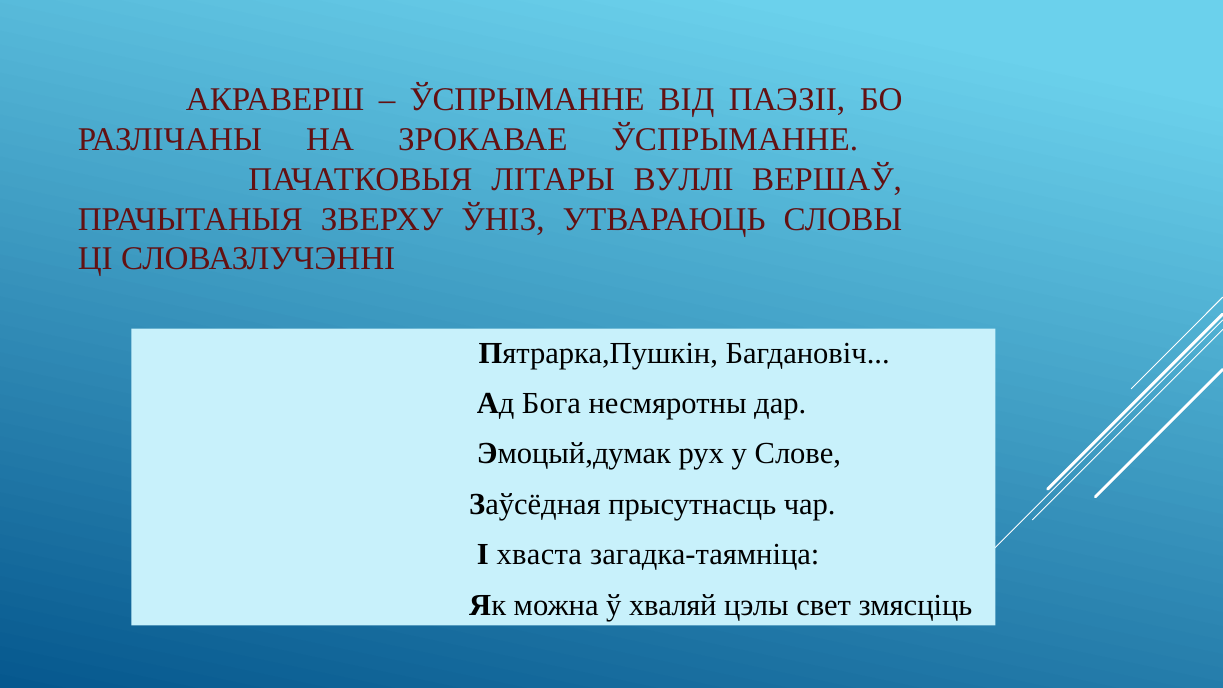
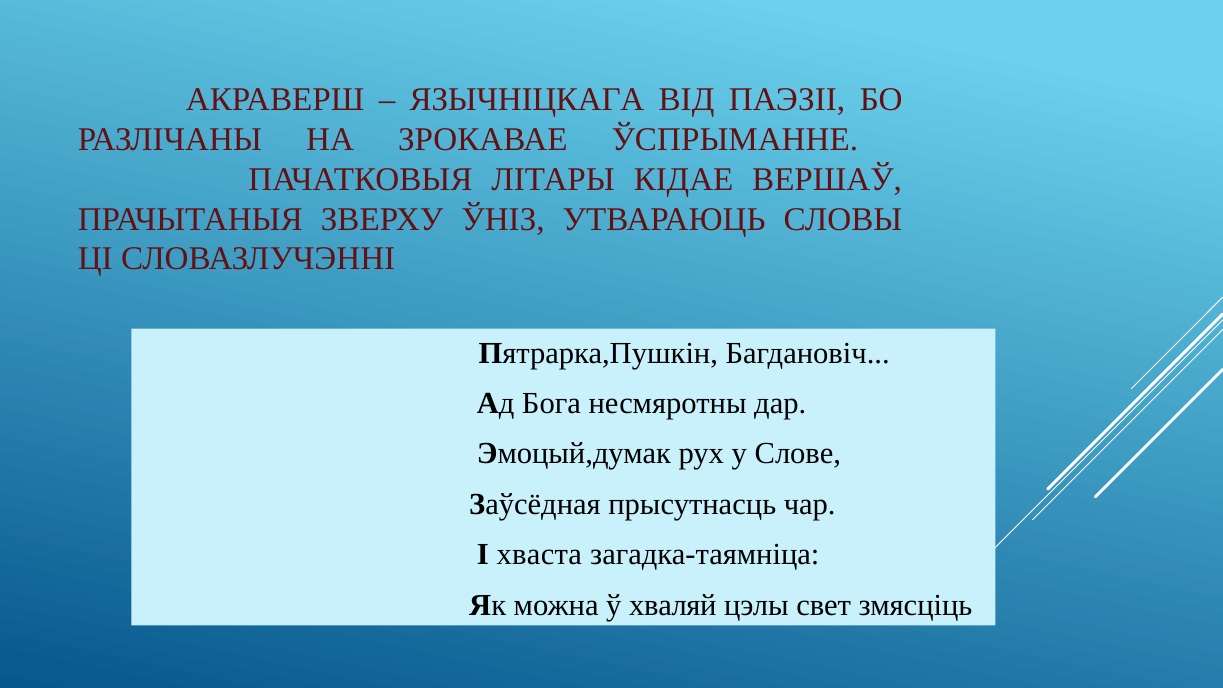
ЎСПРЫМАННЕ: ЎСПРЫМАННЕ -> ЯЗЫЧНІЦКАГА (527, 99)
ВУЛЛІ: ВУЛЛІ -> КІДАЕ (684, 180)
